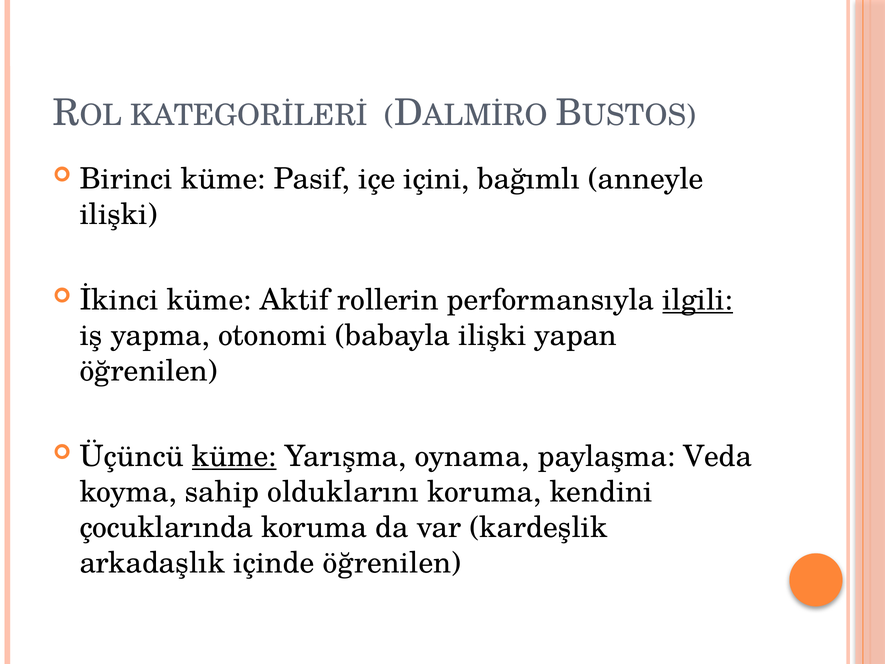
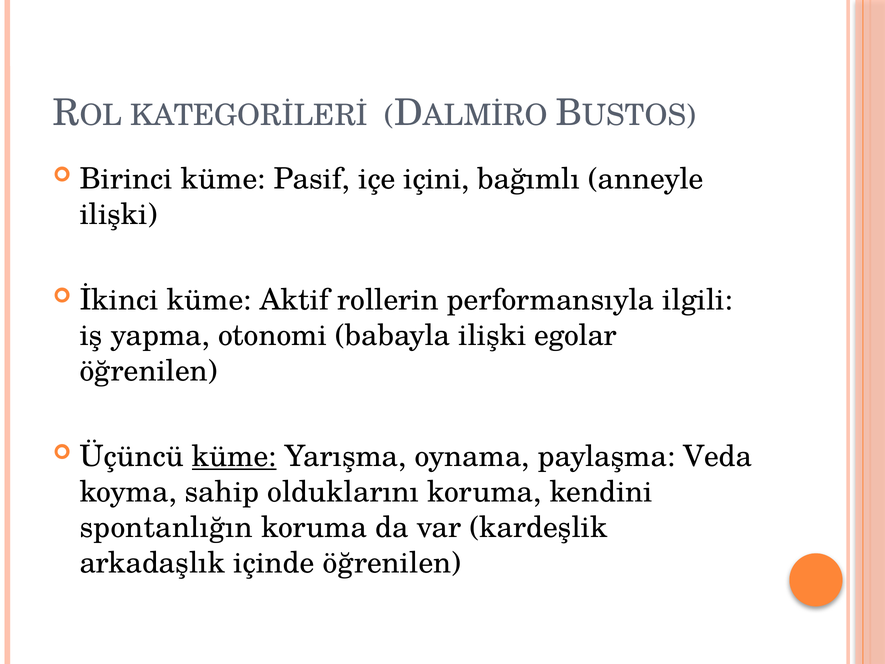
ilgili underline: present -> none (698, 300)
yapan: yapan -> egolar (576, 335)
çocuklarında: çocuklarında -> spontanlığın (166, 527)
